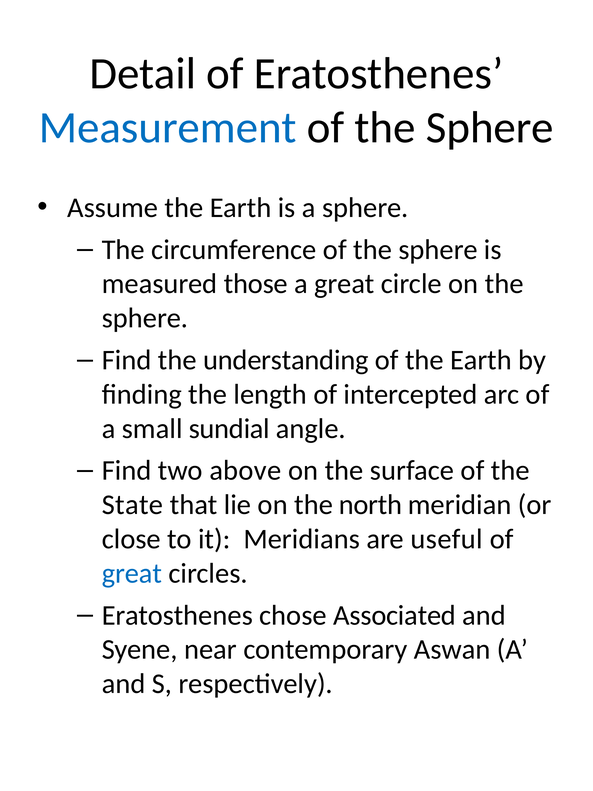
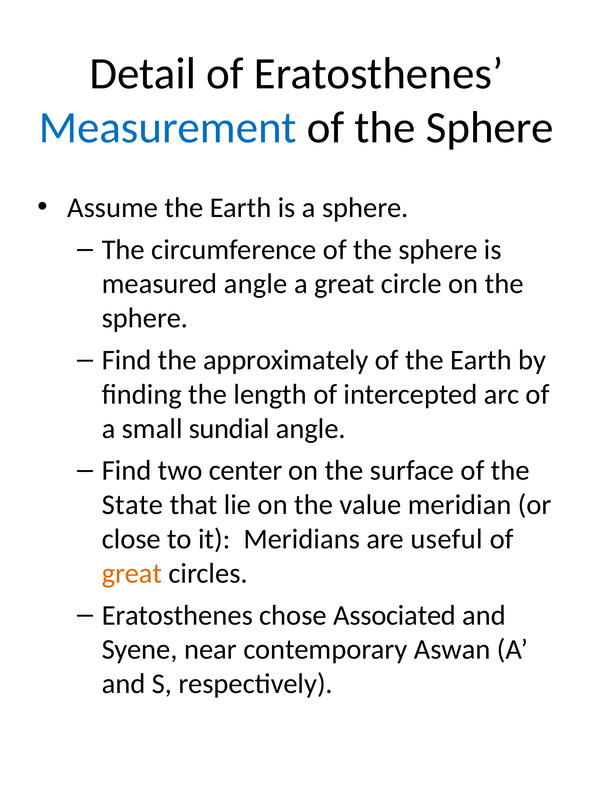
measured those: those -> angle (256, 284)
understanding: understanding -> approximately (286, 360)
above: above -> center (246, 470)
north: north -> value (370, 505)
great colour: blue -> orange (132, 573)
